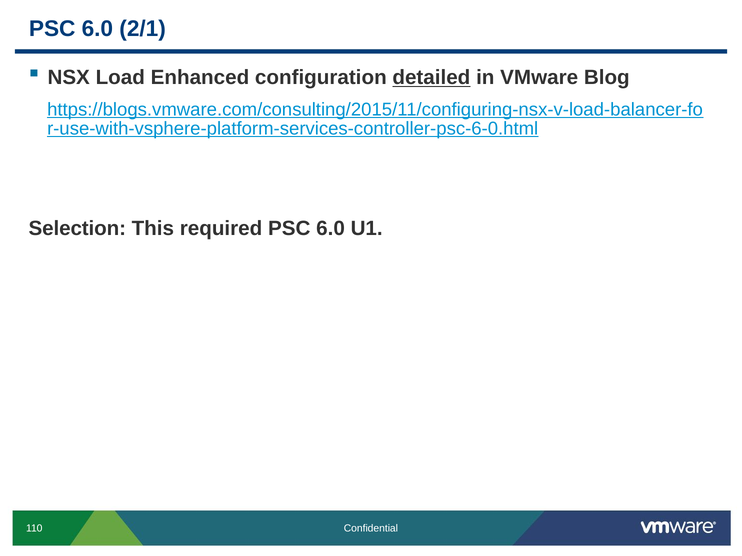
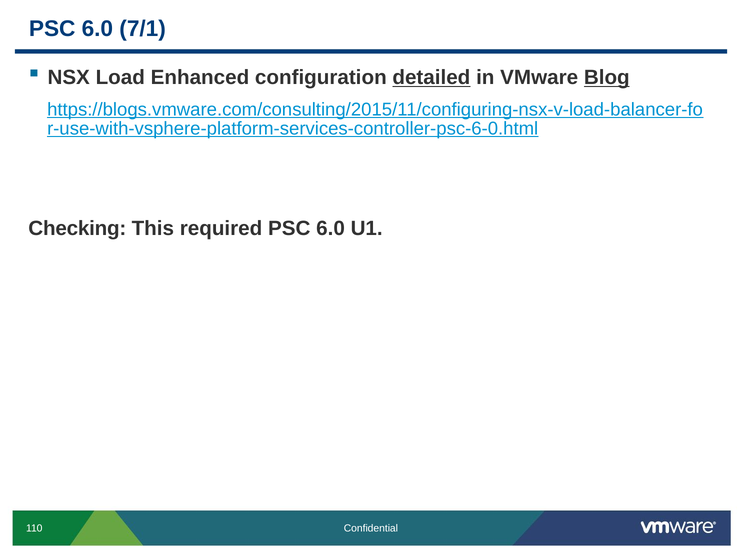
2/1: 2/1 -> 7/1 (143, 29)
Blog underline: none -> present (607, 78)
Selection: Selection -> Checking (77, 229)
